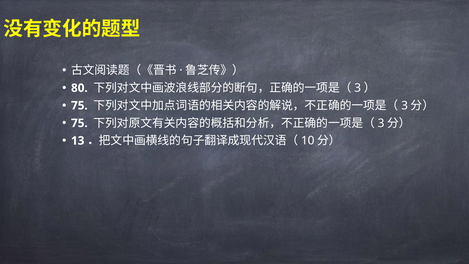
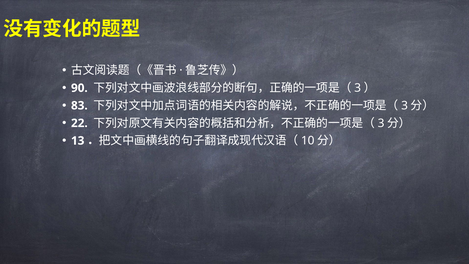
80: 80 -> 90 (79, 88)
75: 75 -> 83 (79, 106)
75: 75 -> 22 (79, 123)
